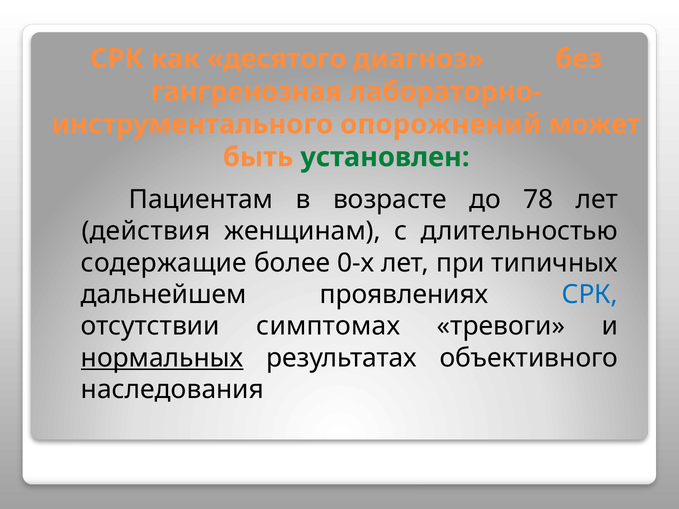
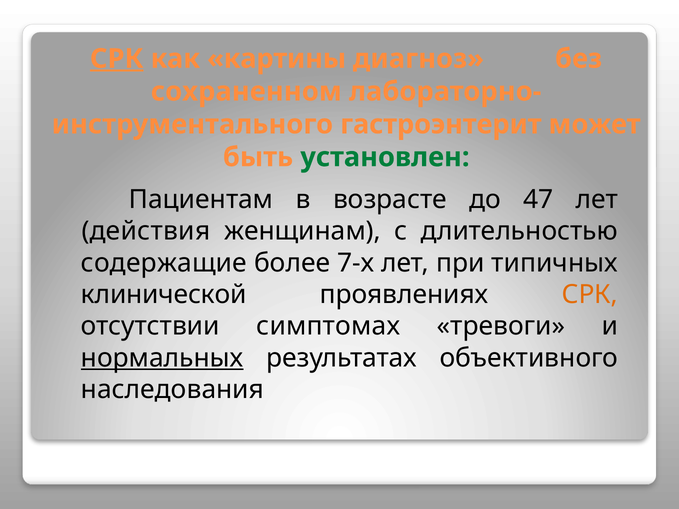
СРК underline: none -> present (117, 59)
десятого: десятого -> картины (277, 59)
гангренозная: гангренозная -> сохраненном (246, 92)
опорожнений: опорожнений -> гастроэнтерит (441, 124)
78: 78 -> 47 (538, 200)
0-х: 0-х -> 7-х (356, 263)
дальнейшем: дальнейшем -> клинической (164, 295)
СРК colour: blue -> orange (590, 295)
